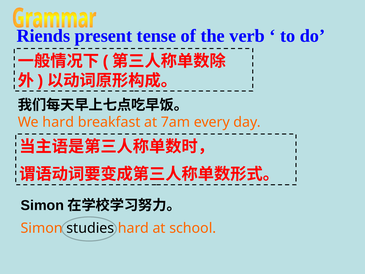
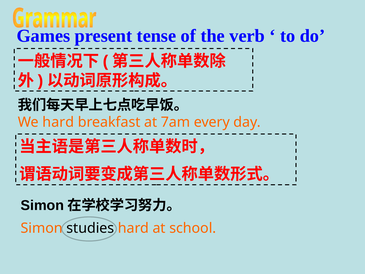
Riends: Riends -> Games (43, 36)
